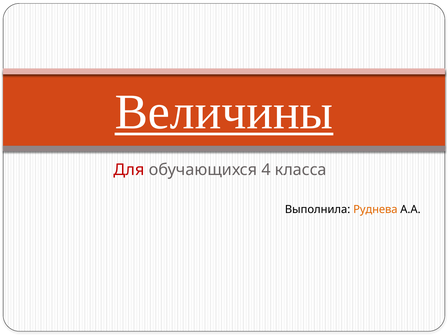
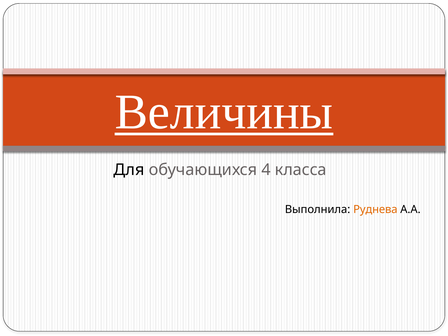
Для colour: red -> black (129, 170)
